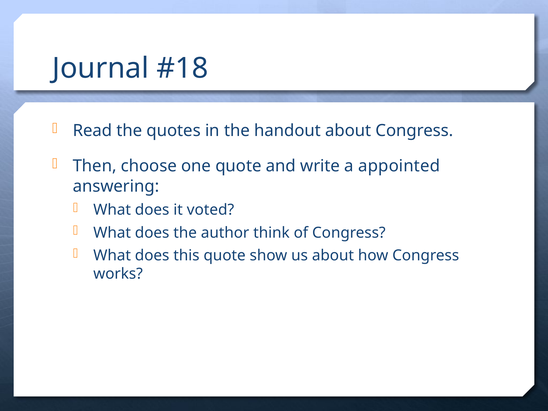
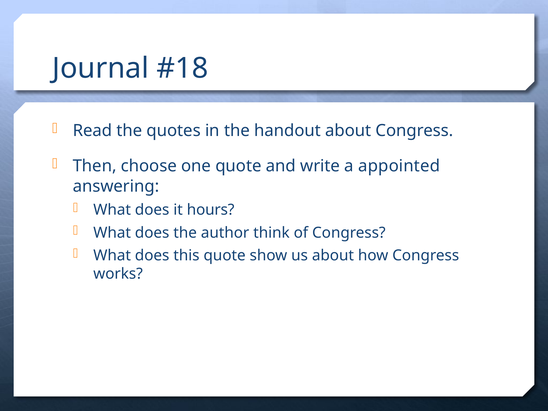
voted: voted -> hours (211, 210)
